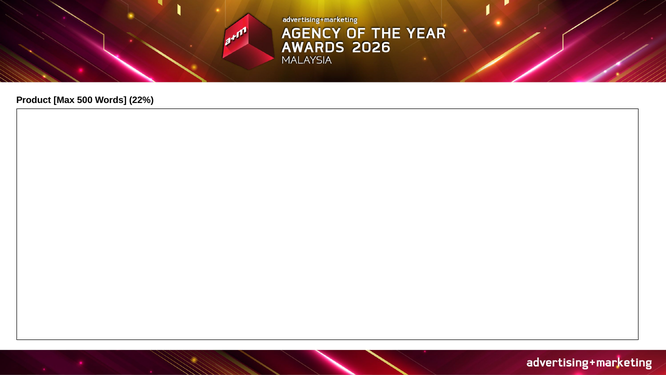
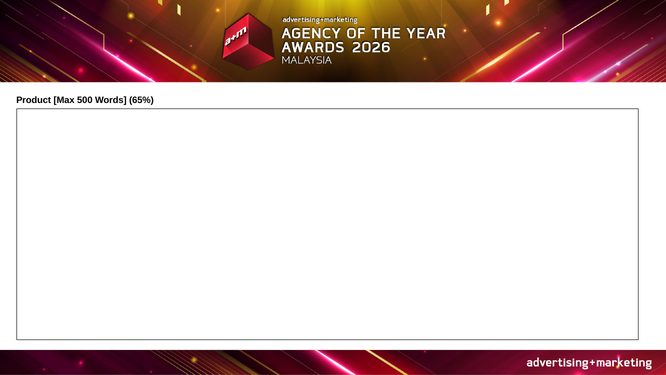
22%: 22% -> 65% (141, 100)
